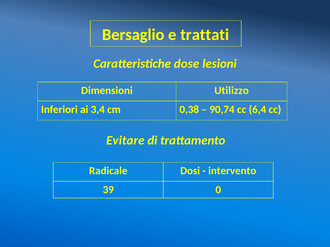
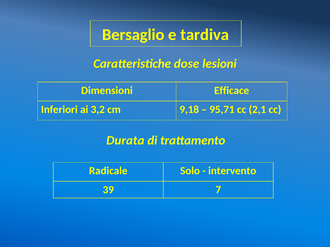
trattati: trattati -> tardiva (205, 35)
Utilizzo: Utilizzo -> Efficace (232, 91)
3,4: 3,4 -> 3,2 (98, 110)
0,38: 0,38 -> 9,18 (189, 110)
90,74: 90,74 -> 95,71 (222, 110)
6,4: 6,4 -> 2,1 (257, 110)
Evitare: Evitare -> Durata (125, 141)
Dosi: Dosi -> Solo (190, 171)
0: 0 -> 7 (218, 190)
